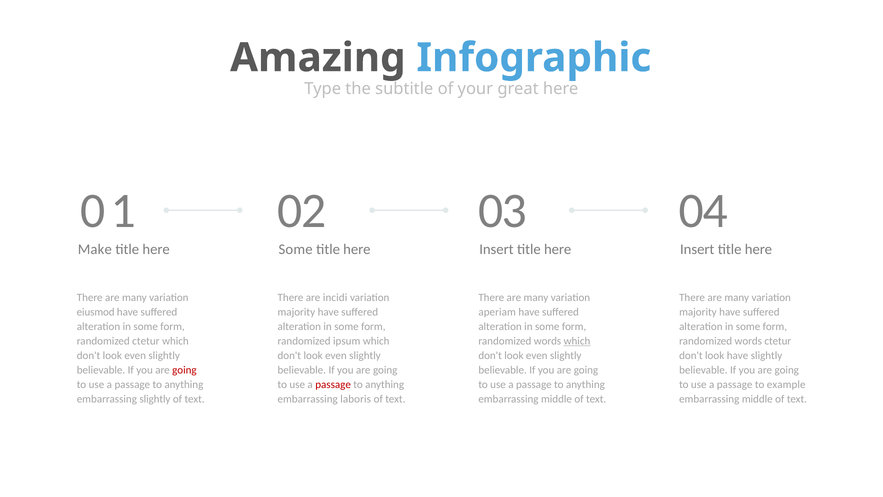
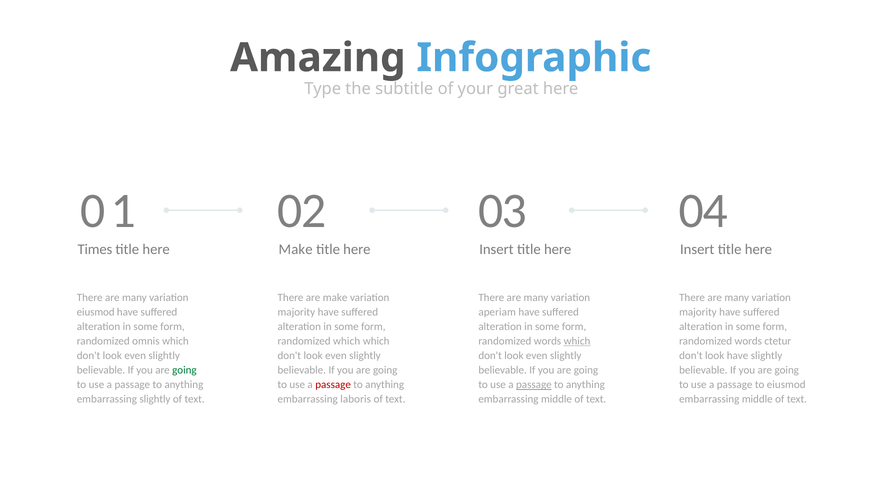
Make: Make -> Times (95, 249)
Some: Some -> Make (296, 249)
are incidi: incidi -> make (335, 297)
randomized ctetur: ctetur -> omnis (146, 341)
randomized ipsum: ipsum -> which (347, 341)
going colour: red -> green (184, 370)
passage underline: none -> present (534, 384)
to example: example -> eiusmod (786, 384)
